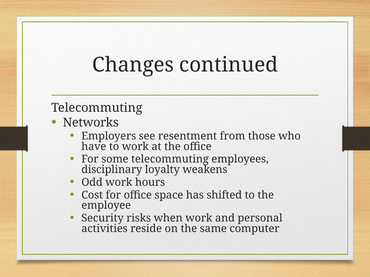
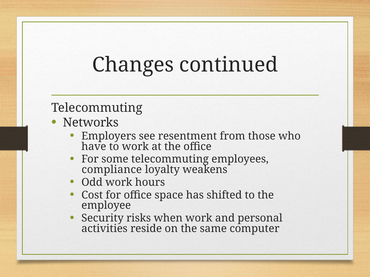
disciplinary: disciplinary -> compliance (112, 170)
